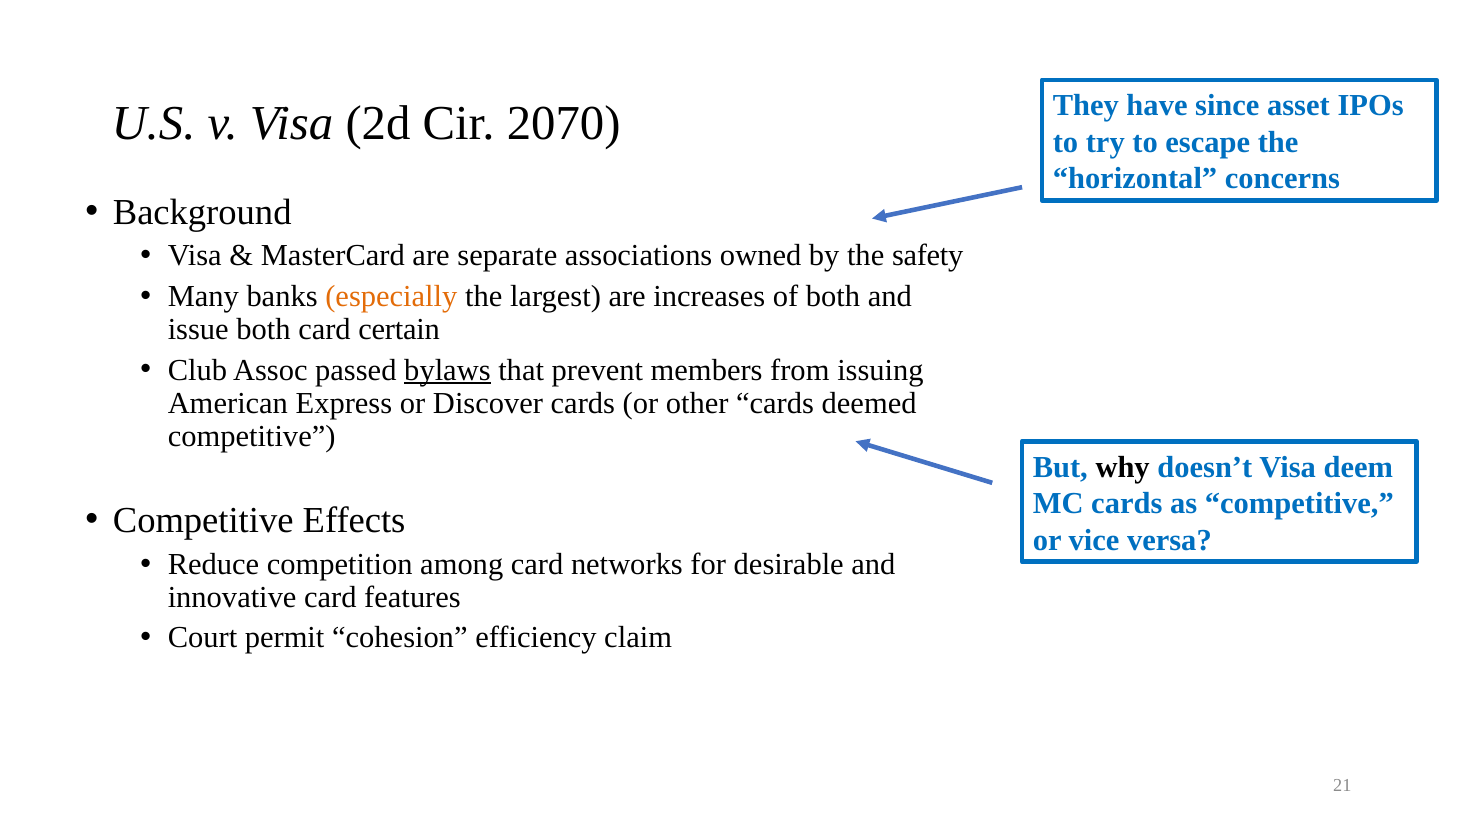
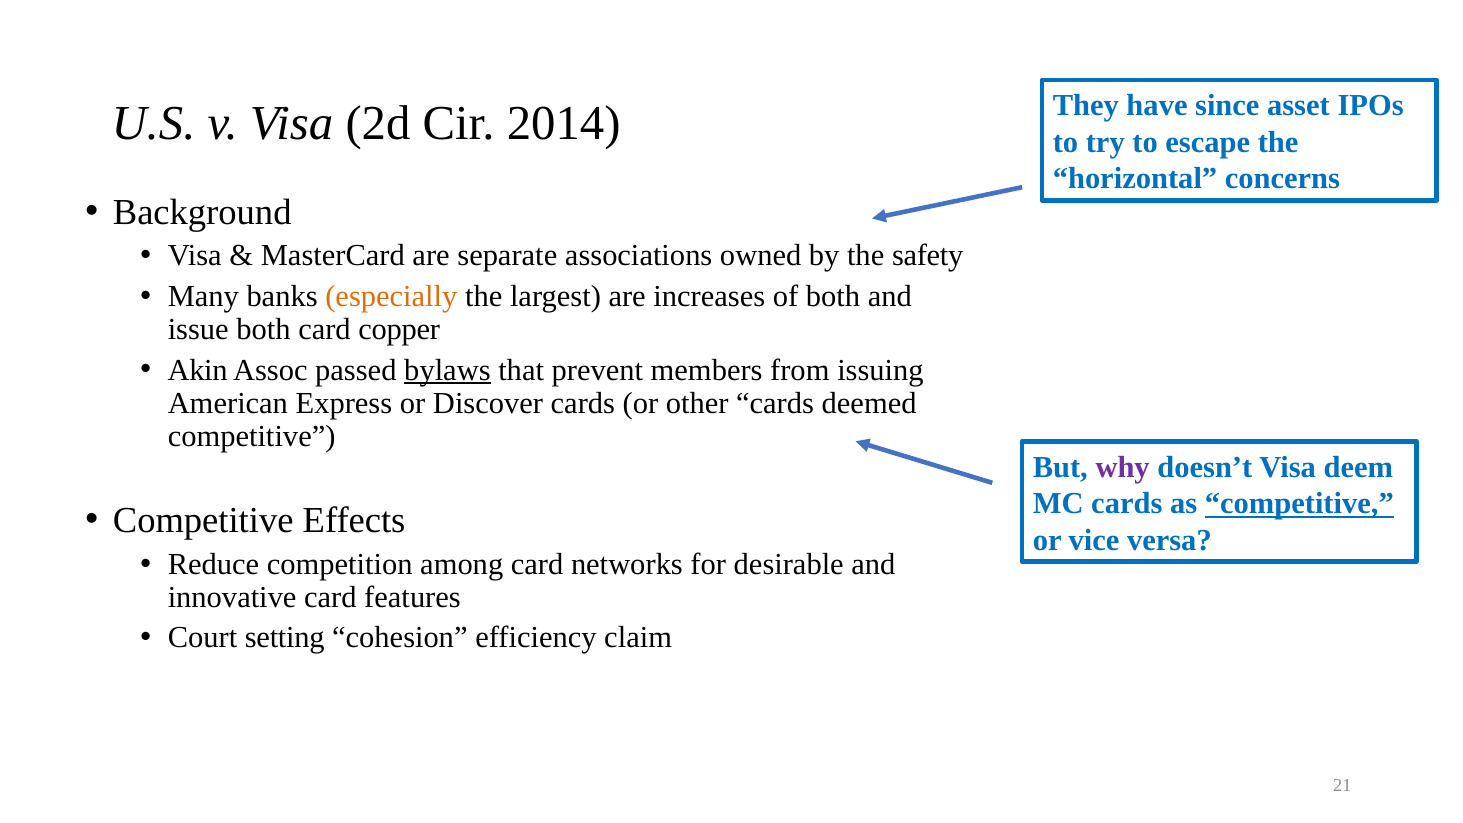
2070: 2070 -> 2014 (564, 123)
certain: certain -> copper (399, 329)
Club: Club -> Akin (198, 370)
why colour: black -> purple (1123, 467)
competitive underline: none -> present (1299, 504)
permit: permit -> setting (285, 638)
